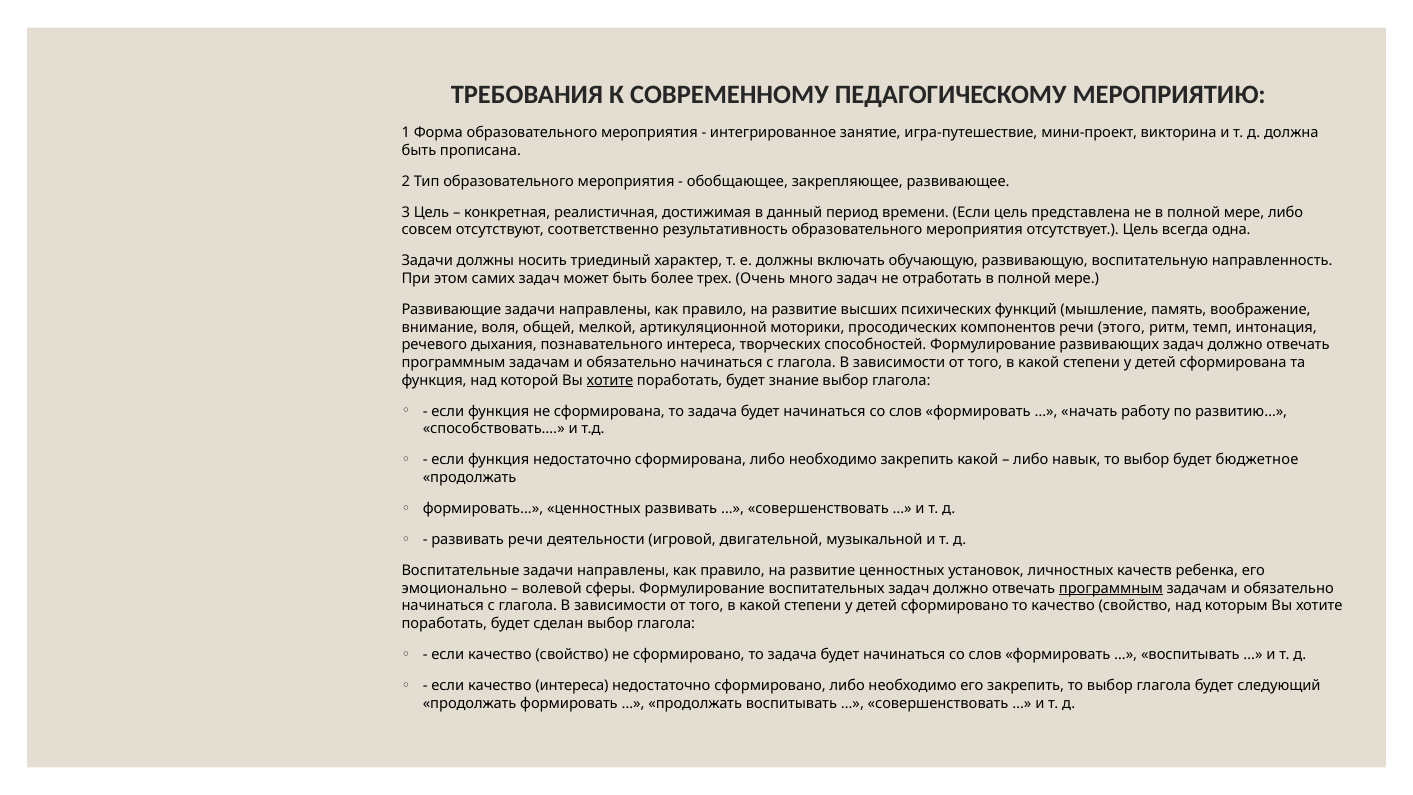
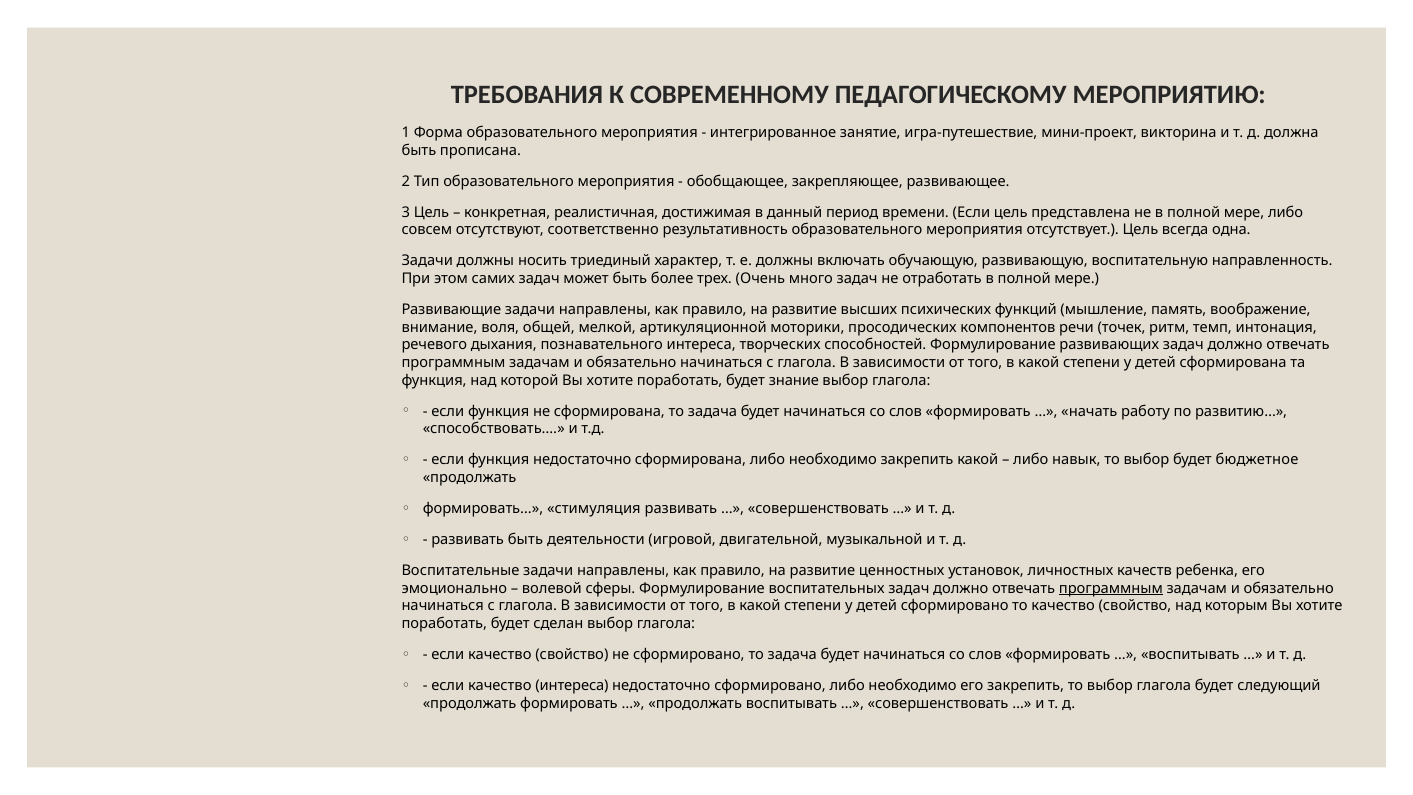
этого: этого -> точек (1122, 327)
хотите underline: present -> none (610, 380)
формировать… ценностных: ценностных -> стимуляция (594, 508)
развивать речи: речи -> быть (525, 539)
